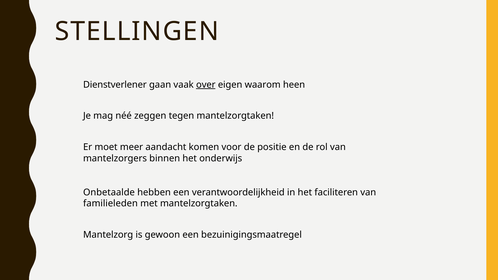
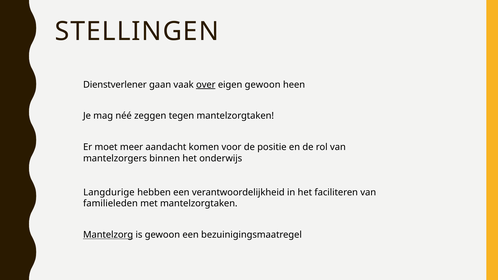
eigen waarom: waarom -> gewoon (263, 85)
Onbetaalde: Onbetaalde -> Langdurige (109, 192)
Mantelzorg underline: none -> present (108, 235)
